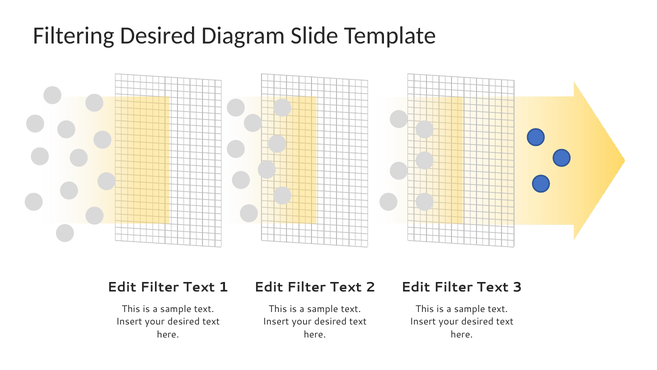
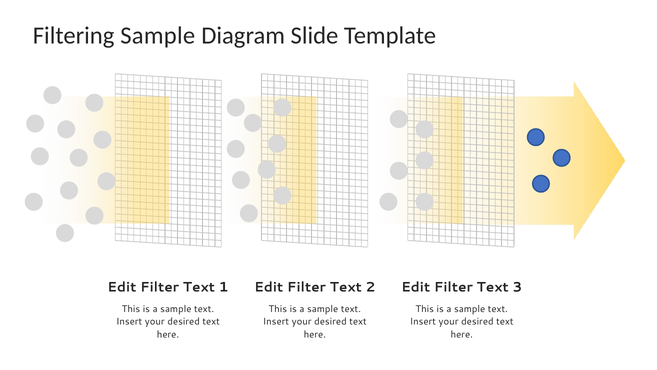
Filtering Desired: Desired -> Sample (158, 36)
